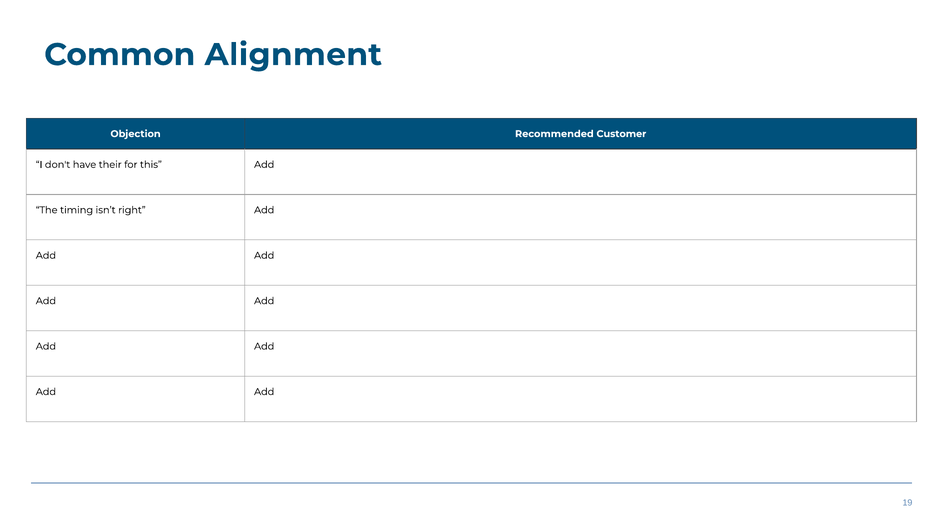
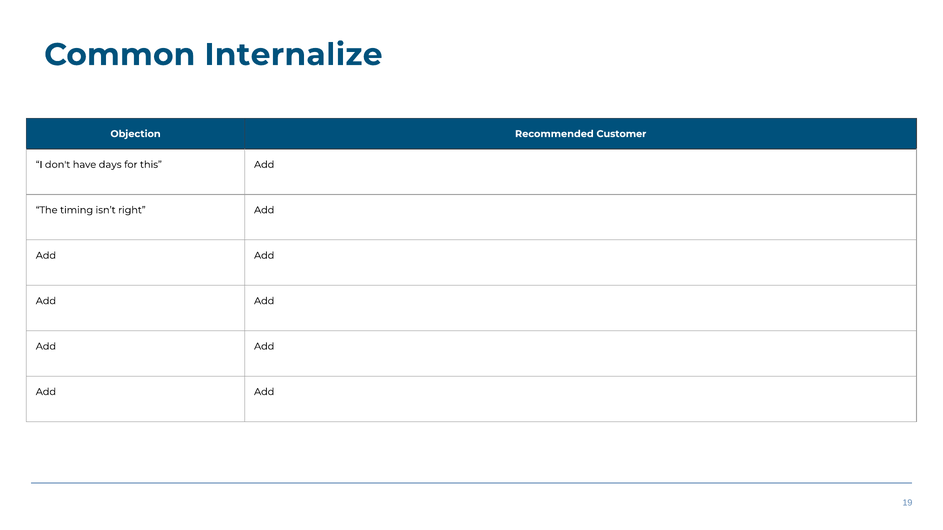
Alignment: Alignment -> Internalize (293, 55)
their: their -> days (110, 165)
